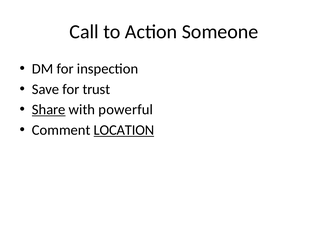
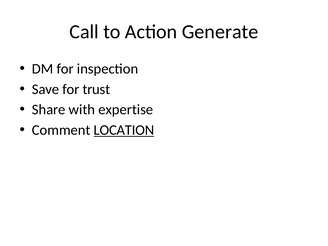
Someone: Someone -> Generate (220, 32)
Share underline: present -> none (49, 110)
powerful: powerful -> expertise (126, 110)
